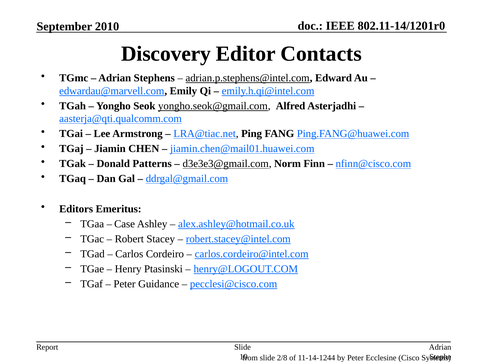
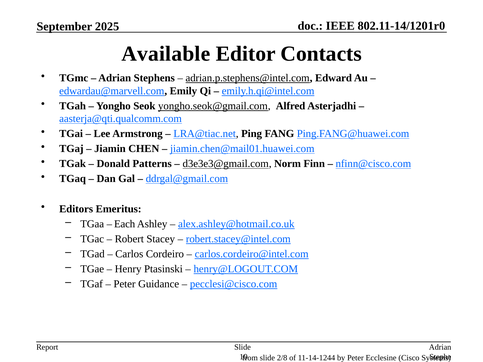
2010: 2010 -> 2025 (107, 27)
Discovery: Discovery -> Available (166, 54)
Case: Case -> Each (125, 224)
